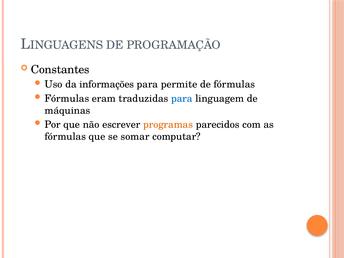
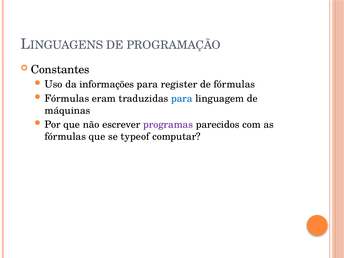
permite: permite -> register (179, 84)
programas colour: orange -> purple (168, 125)
somar: somar -> typeof (135, 137)
